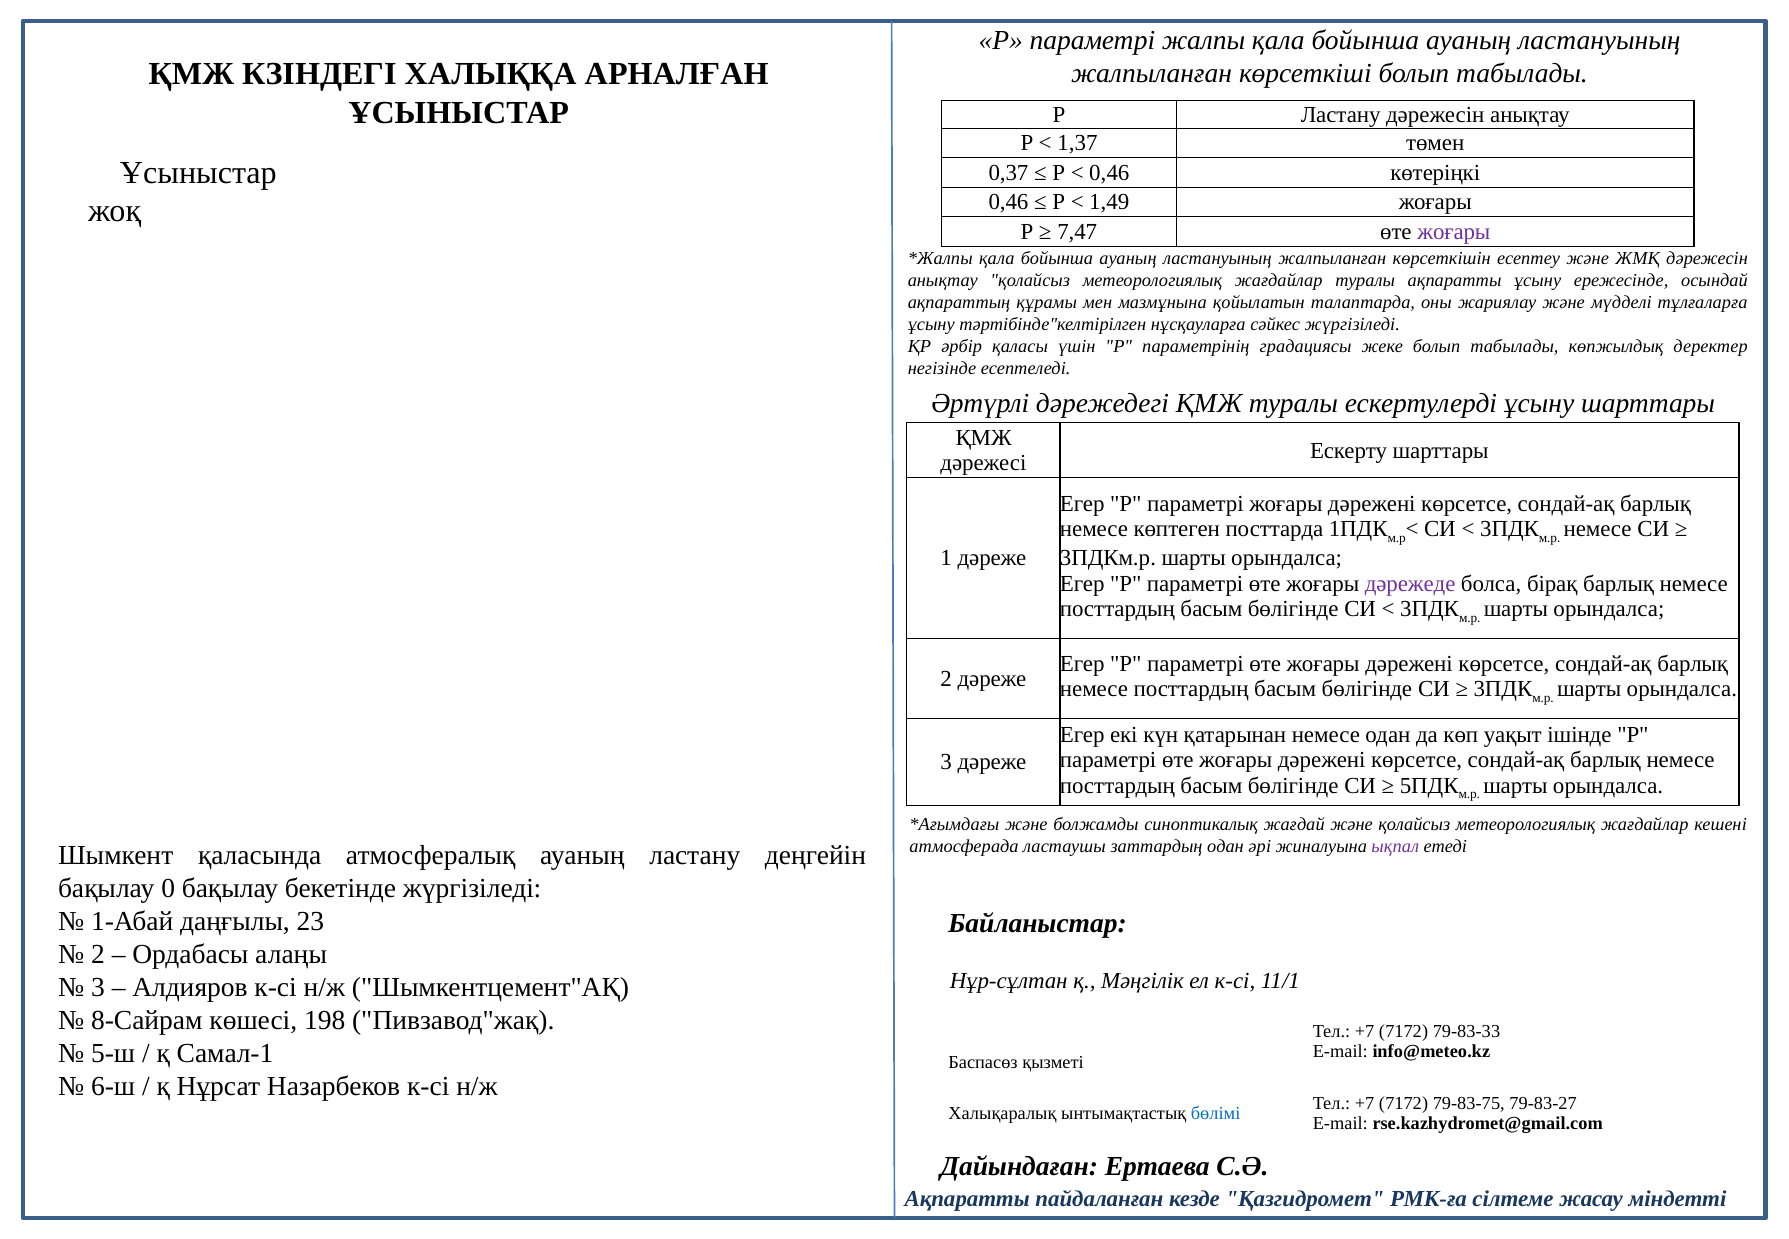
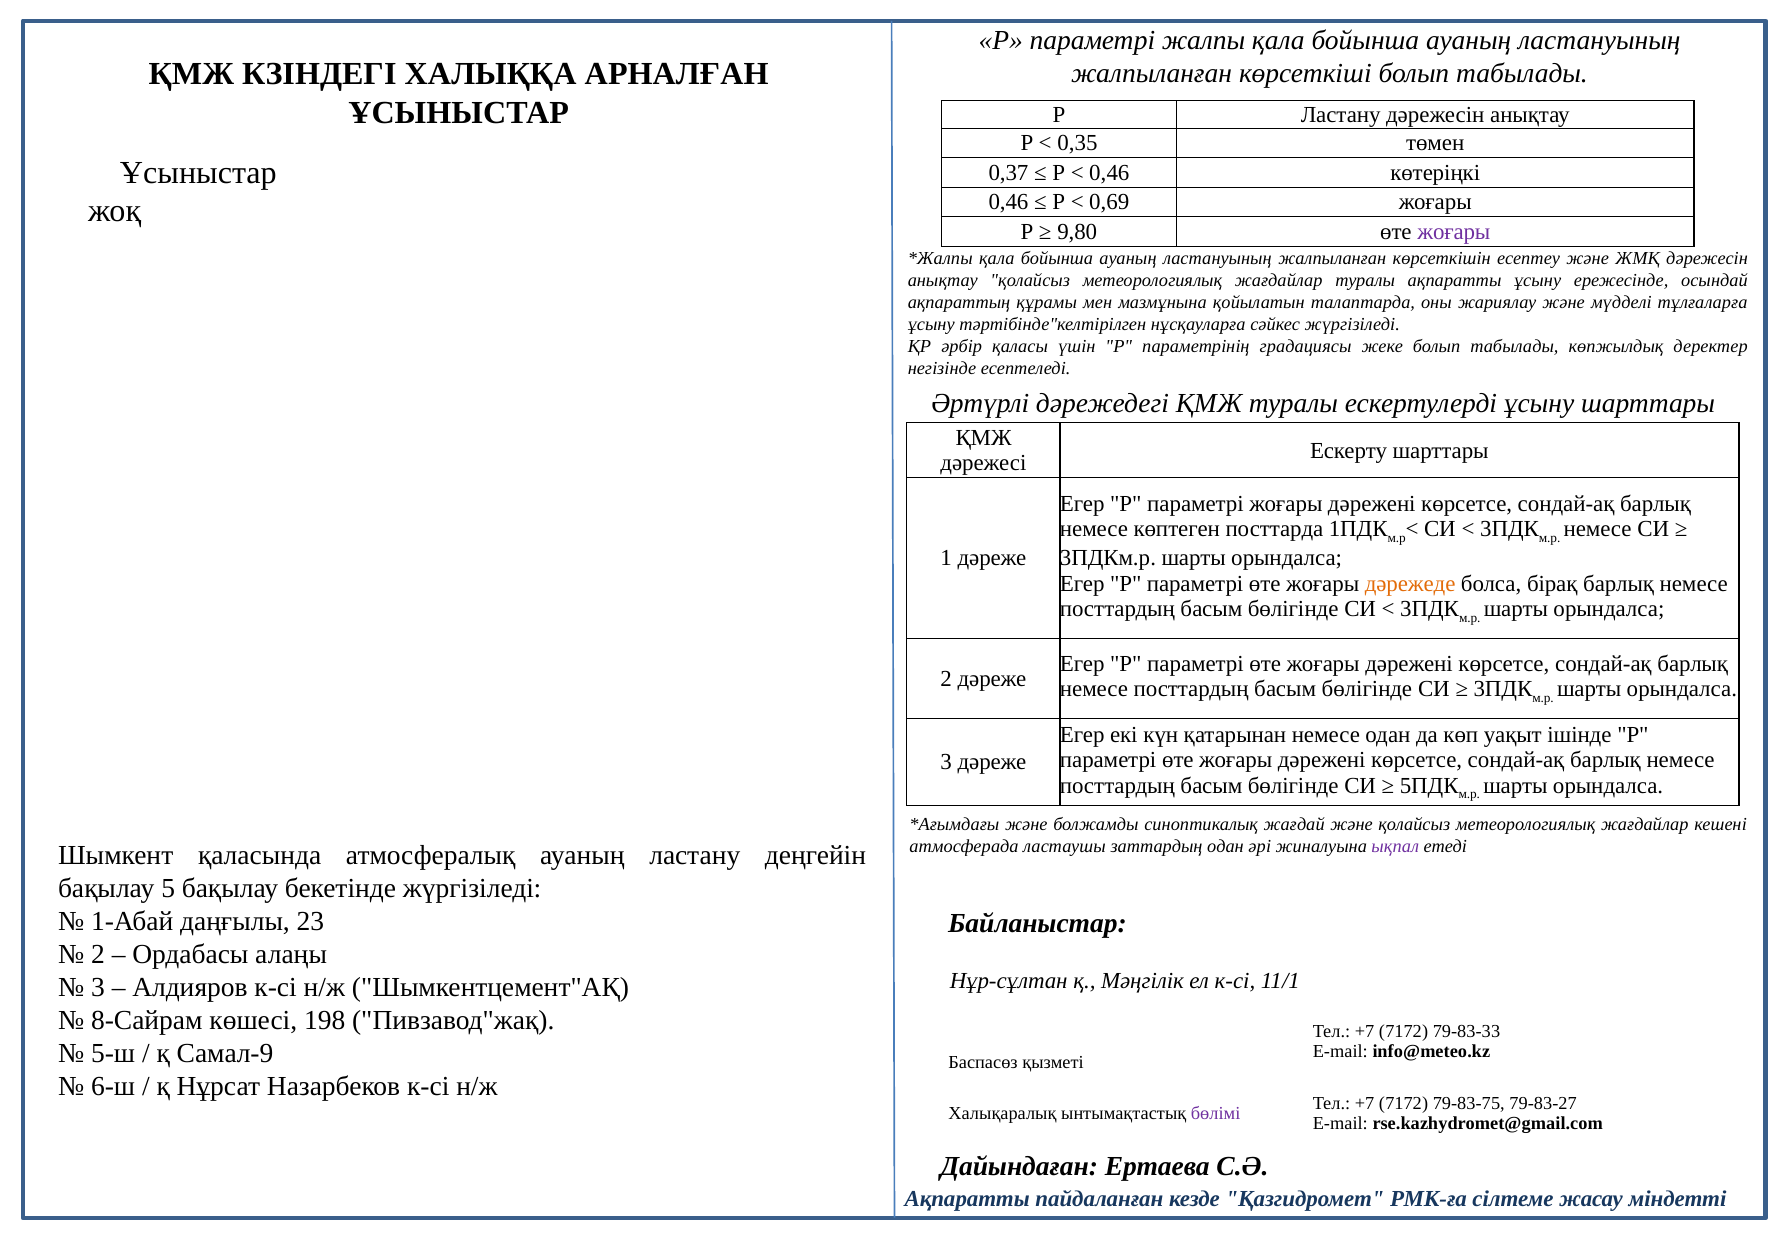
1,37: 1,37 -> 0,35 (1077, 143)
1,49: 1,49 -> 0,69 (1109, 202)
7,47: 7,47 -> 9,80 (1077, 231)
дәрежеде colour: purple -> orange (1410, 583)
0: 0 -> 5 (168, 888)
Самал-1: Самал-1 -> Самал-9 (225, 1053)
бөлімі colour: blue -> purple (1216, 1113)
